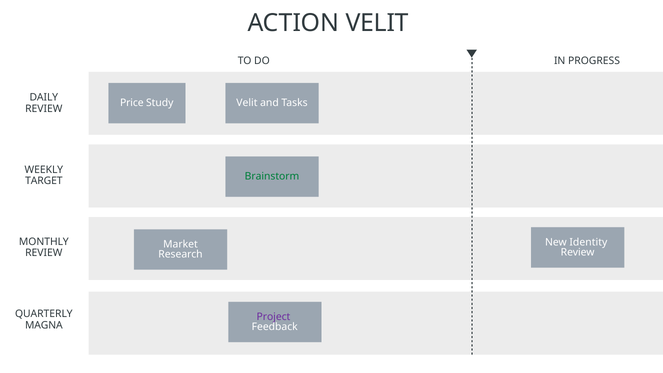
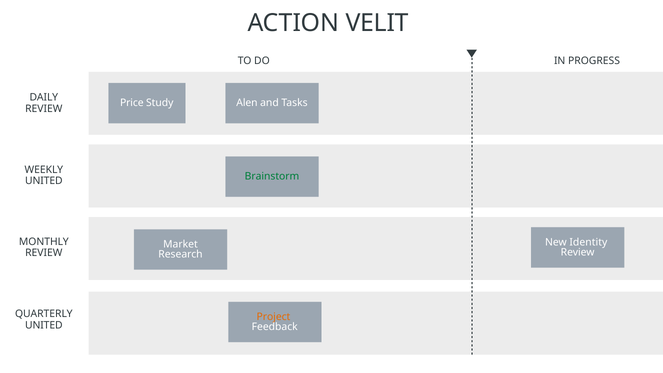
Study Velit: Velit -> Alen (247, 103)
TARGET: TARGET -> UNITED (44, 181)
Project colour: purple -> orange (273, 317)
MAGNA: MAGNA -> UNITED (44, 325)
